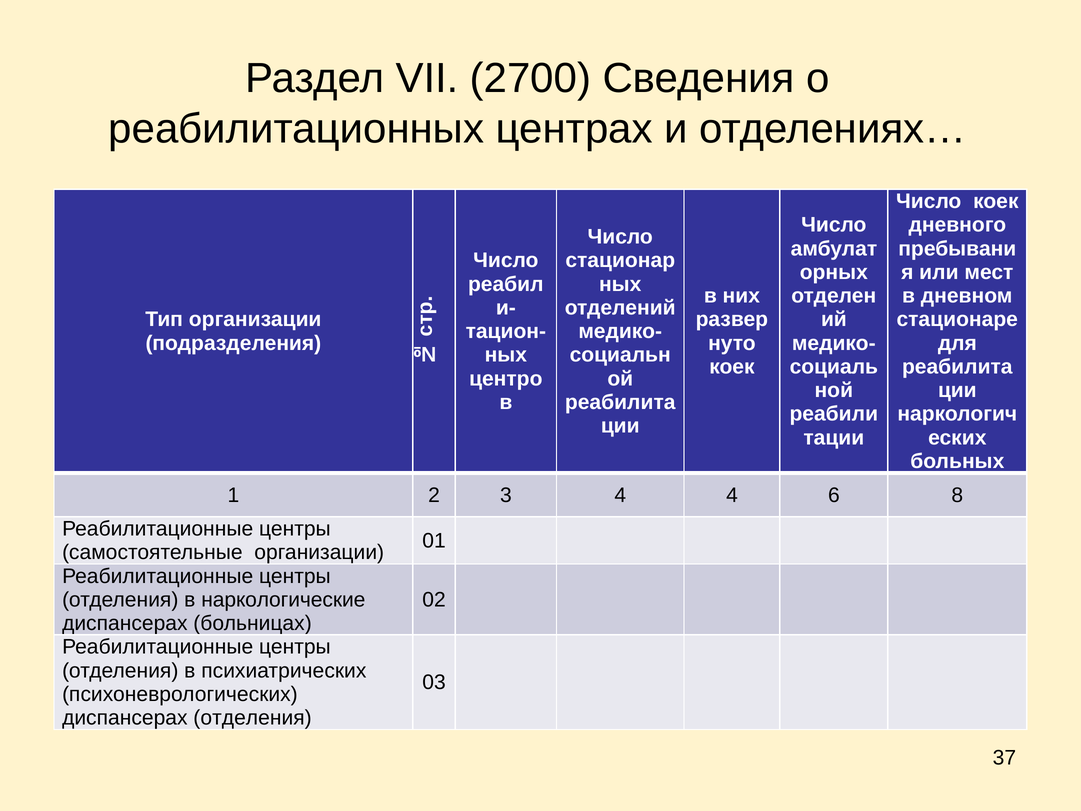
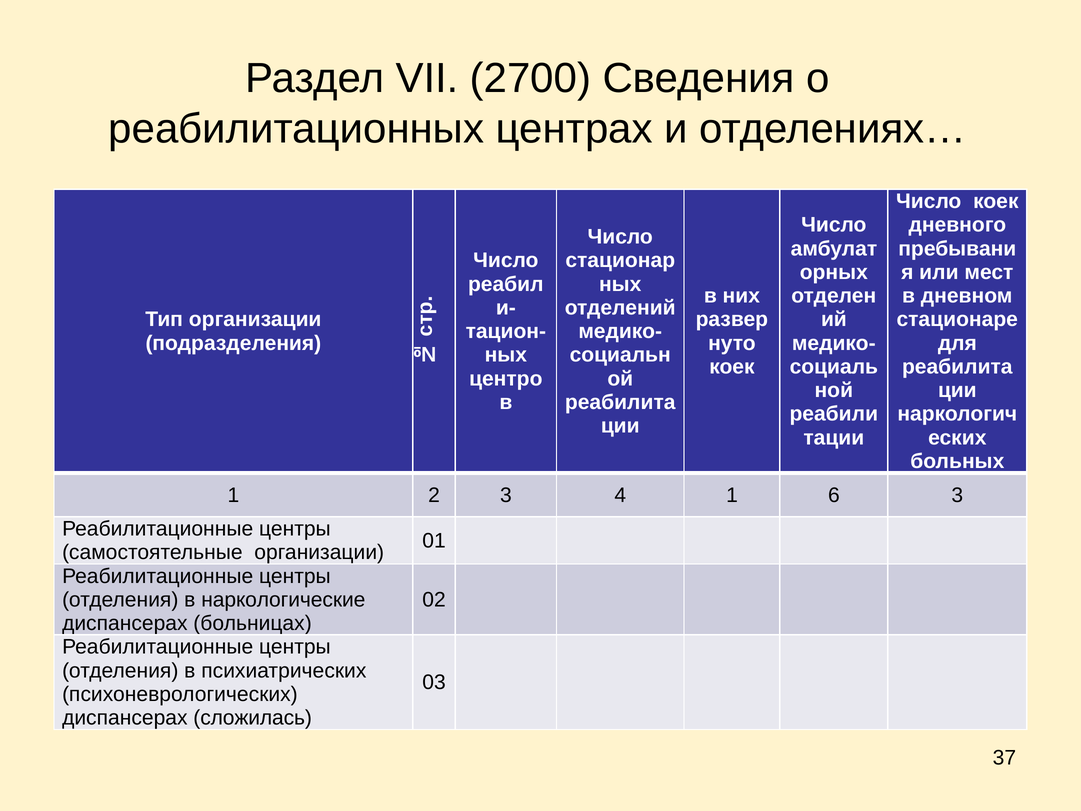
4 4: 4 -> 1 (732, 495)
6 8: 8 -> 3 (957, 495)
диспансерах отделения: отделения -> сложилась (253, 718)
